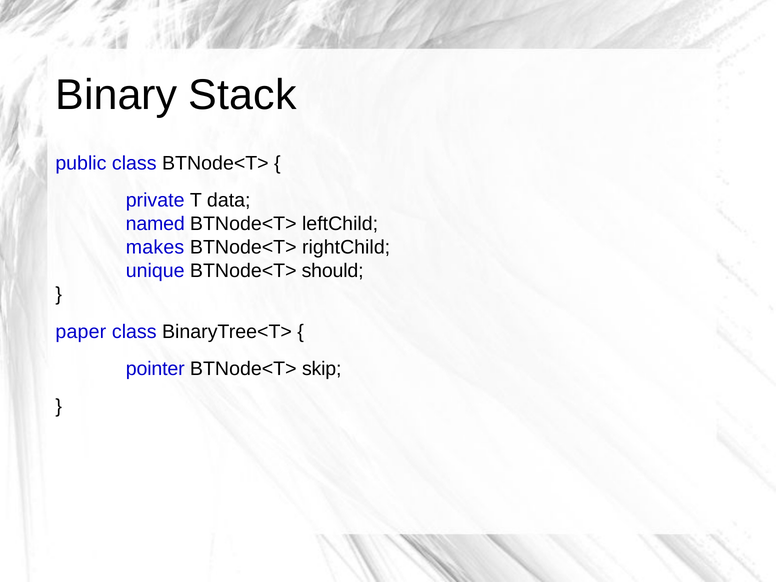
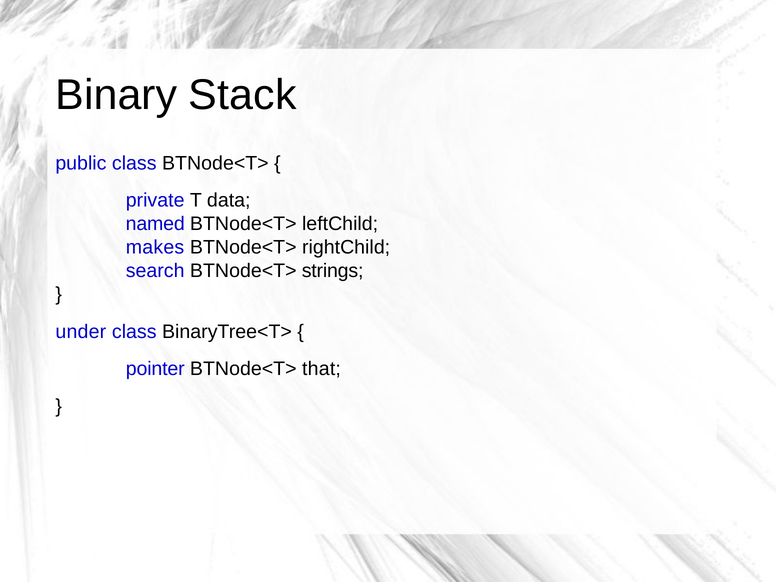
unique: unique -> search (155, 271)
should: should -> strings (333, 271)
paper: paper -> under (81, 332)
skip: skip -> that (322, 369)
